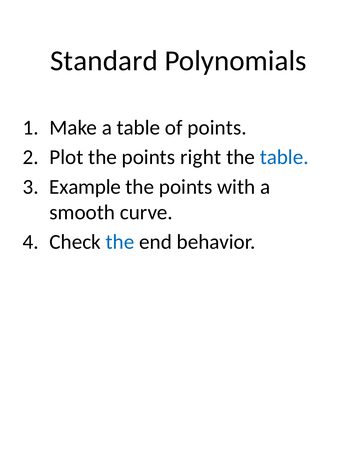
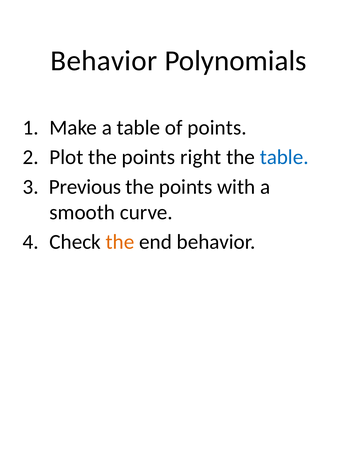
Standard: Standard -> Behavior (104, 61)
Example: Example -> Previous (85, 187)
the colour: blue -> orange (120, 242)
